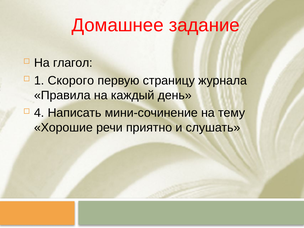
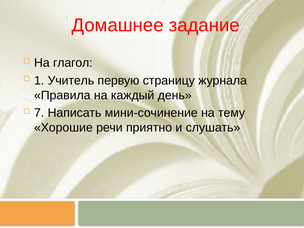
Скорого: Скорого -> Учитель (71, 81)
4: 4 -> 7 (39, 113)
